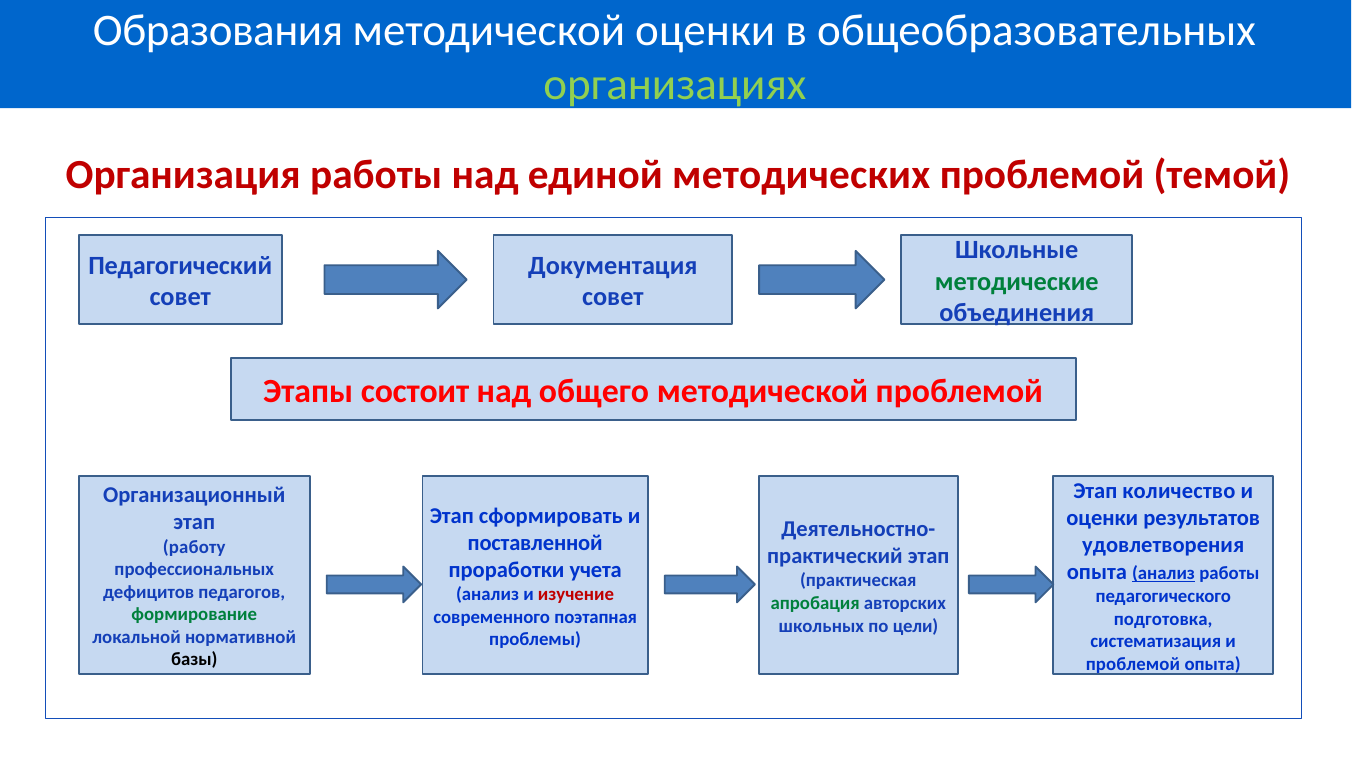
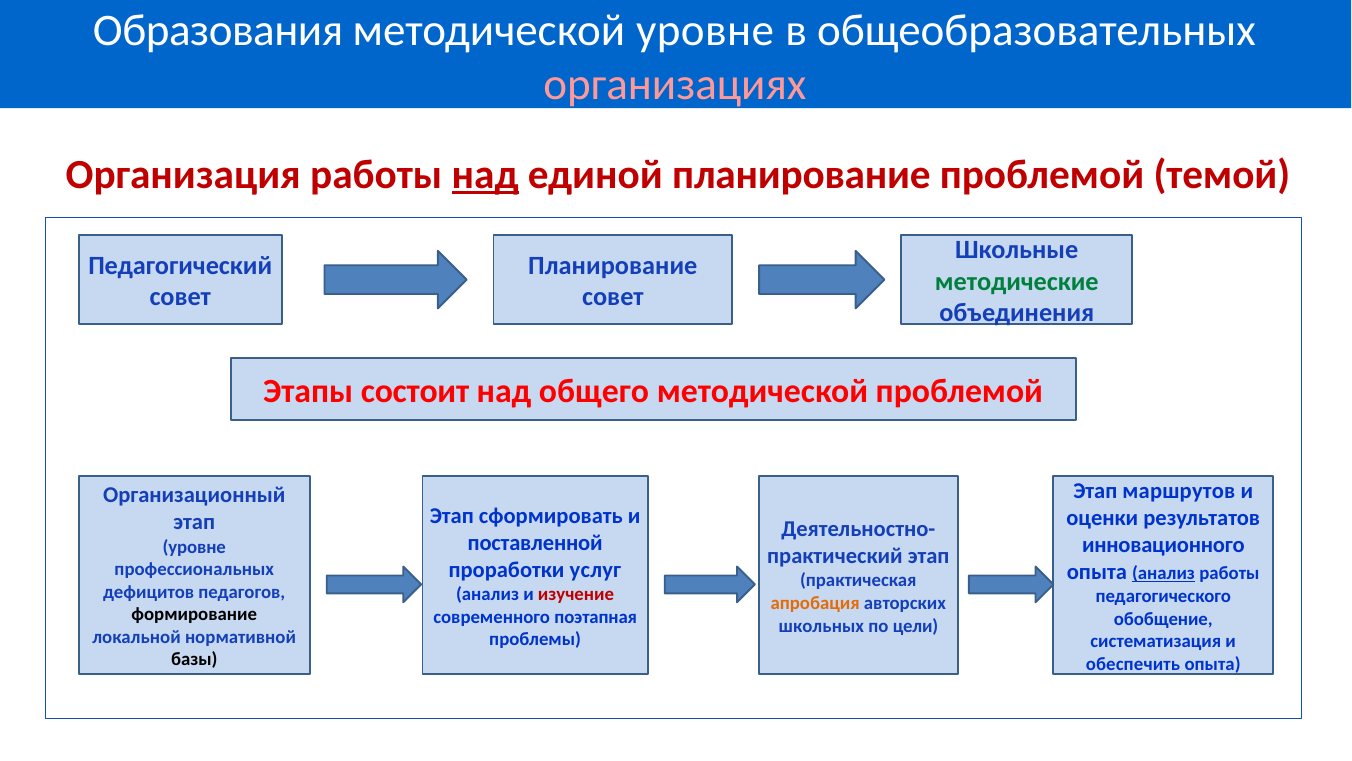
методической оценки: оценки -> уровне (705, 30)
организациях colour: light green -> pink (675, 84)
над underline: none -> present (485, 175)
единой методических: методических -> планирование (801, 175)
Документация: Документация -> Планирование (613, 265)
количество: количество -> маршрутов (1179, 491)
удовлетворения: удовлетворения -> инновационного (1163, 545)
работу: работу -> уровне (194, 547)
учета: учета -> услуг (595, 569)
апробация colour: green -> orange (815, 603)
формирование colour: green -> black (194, 614)
подготовка: подготовка -> обобщение (1163, 619)
проблемой: проблемой -> обеспечить (1133, 664)
